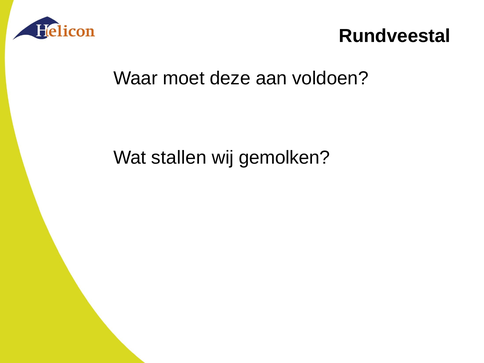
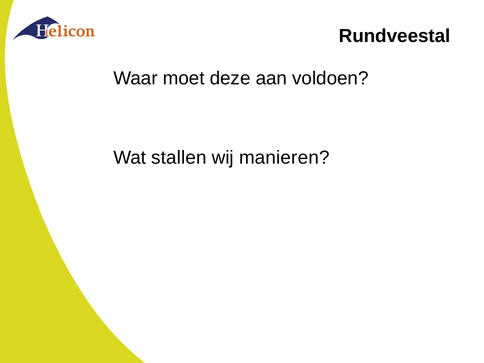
gemolken: gemolken -> manieren (284, 157)
